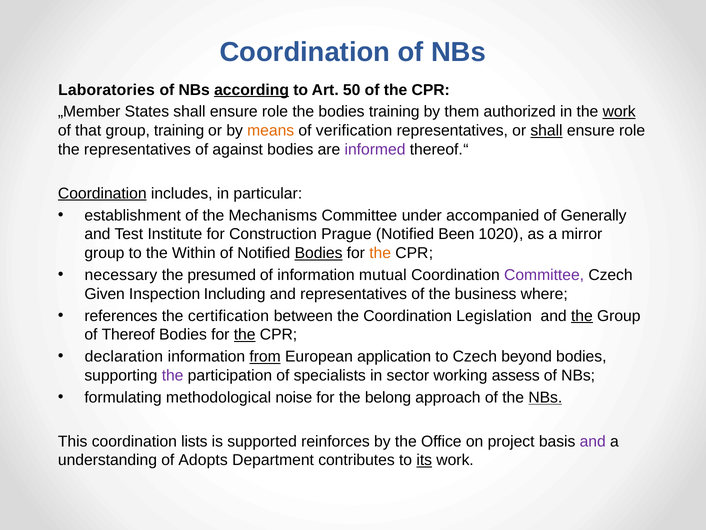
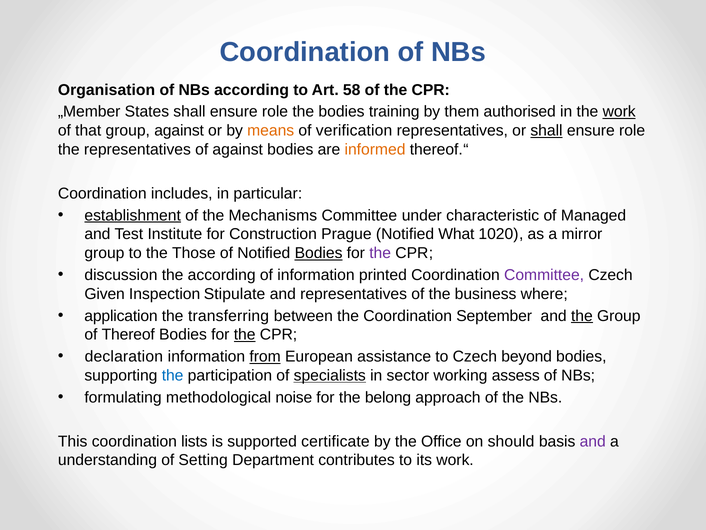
Laboratories: Laboratories -> Organisation (107, 90)
according underline: present -> none (252, 90)
50: 50 -> 58 (352, 90)
authorized: authorized -> authorised (520, 112)
group training: training -> against (179, 131)
informed colour: purple -> orange (375, 149)
Coordination underline: present -> none (102, 193)
establishment underline: none -> present (133, 215)
accompanied: accompanied -> characteristic (493, 215)
Generally: Generally -> Managed (594, 215)
Been: Been -> What (456, 234)
Within: Within -> Those (194, 253)
the colour: orange -> purple (380, 253)
necessary: necessary -> discussion (121, 275)
the presumed: presumed -> according (222, 275)
mutual: mutual -> printed (383, 275)
Including: Including -> Stipulate (235, 294)
references: references -> application (121, 316)
certification: certification -> transferring (229, 316)
Legislation: Legislation -> September (494, 316)
application: application -> assistance (394, 356)
the colour: purple -> blue (173, 375)
specialists underline: none -> present (330, 375)
NBs underline: present -> none (545, 397)
reinforces: reinforces -> certificate (335, 441)
project: project -> should (511, 441)
Adopts: Adopts -> Setting (203, 460)
its underline: present -> none (424, 460)
